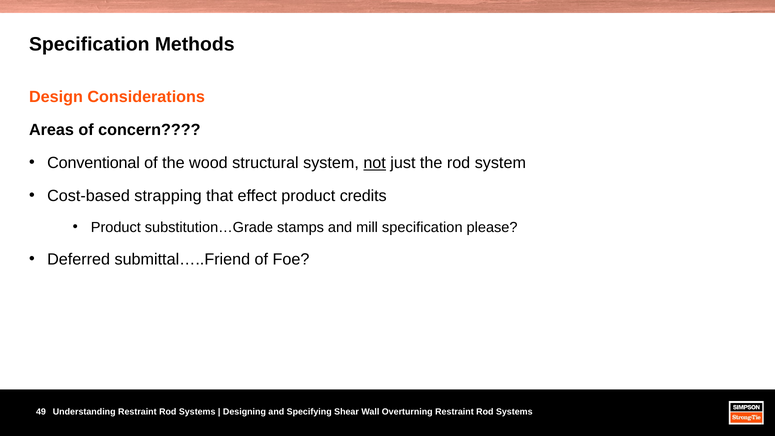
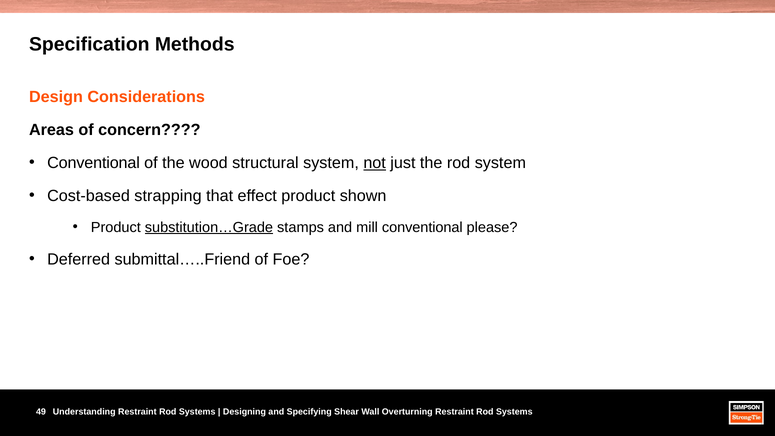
credits: credits -> shown (363, 196)
substitution…Grade underline: none -> present (209, 227)
mill specification: specification -> conventional (422, 227)
